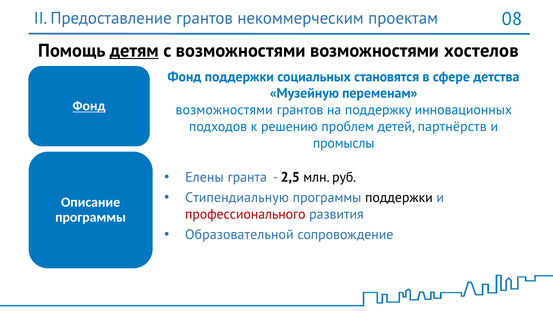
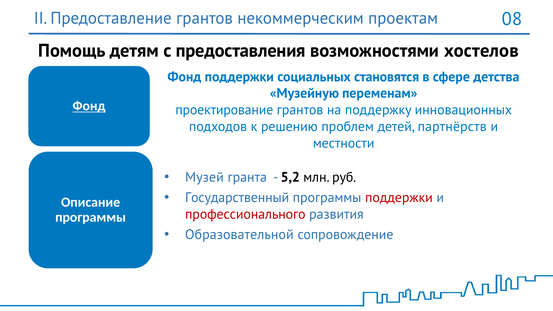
детям underline: present -> none (134, 51)
с возможностями: возможностями -> предоставления (241, 51)
возможностями: возможностями -> проектирование (224, 110)
промыслы: промыслы -> местности (344, 143)
Елены: Елены -> Музей (204, 177)
2,5: 2,5 -> 5,2 (290, 177)
Стипендиальную: Стипендиальную -> Государственный (237, 198)
поддержки colour: black -> red (399, 198)
